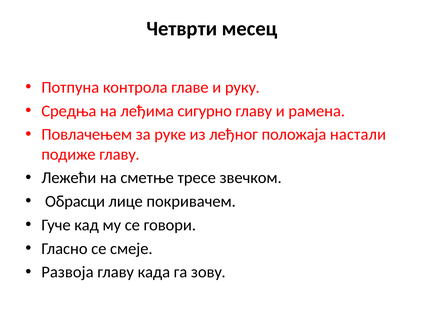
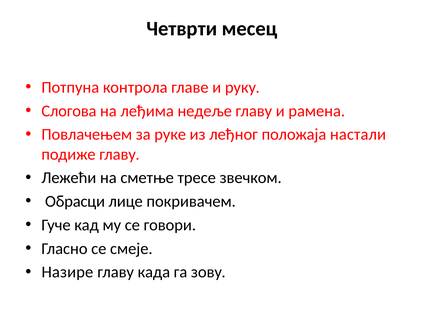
Средња: Средња -> Слогова (69, 111)
сигурно: сигурно -> недеље (205, 111)
Развоја: Развоја -> Назире (67, 272)
